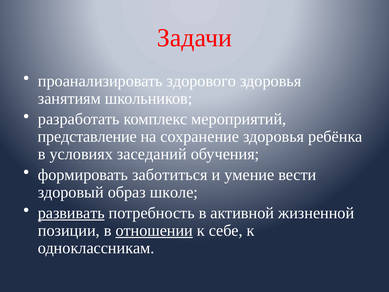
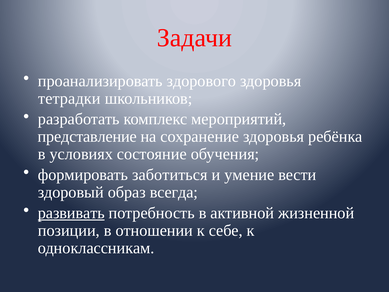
занятиям: занятиям -> тетрадки (69, 98)
заседаний: заседаний -> состояние (152, 154)
школе: школе -> всегда (174, 192)
отношении underline: present -> none (154, 230)
